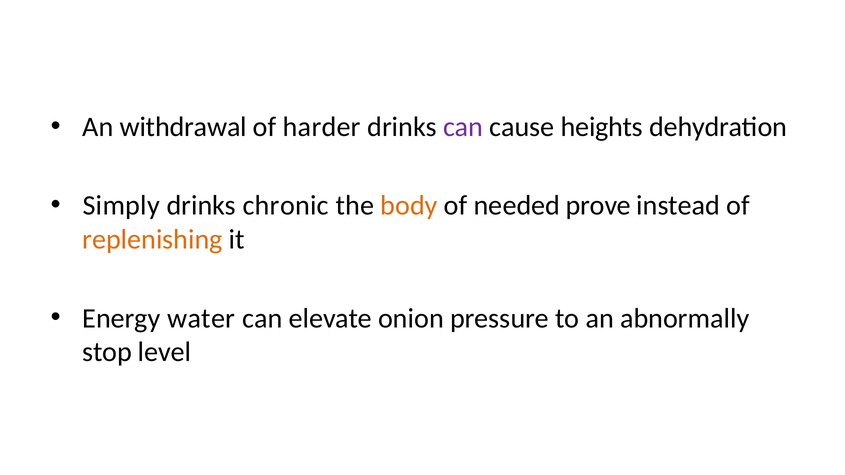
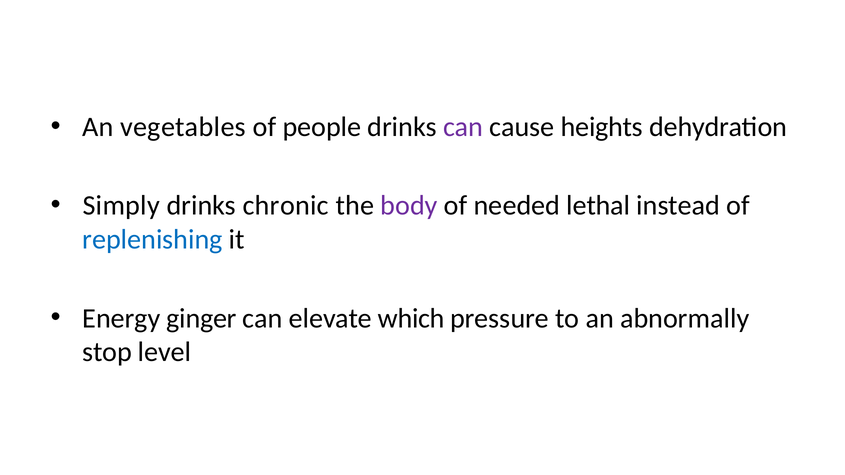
withdrawal: withdrawal -> vegetables (183, 127)
harder: harder -> people (322, 127)
body colour: orange -> purple (409, 206)
prove: prove -> lethal (598, 206)
replenishing colour: orange -> blue (152, 240)
water: water -> ginger (201, 318)
onion: onion -> which (411, 318)
